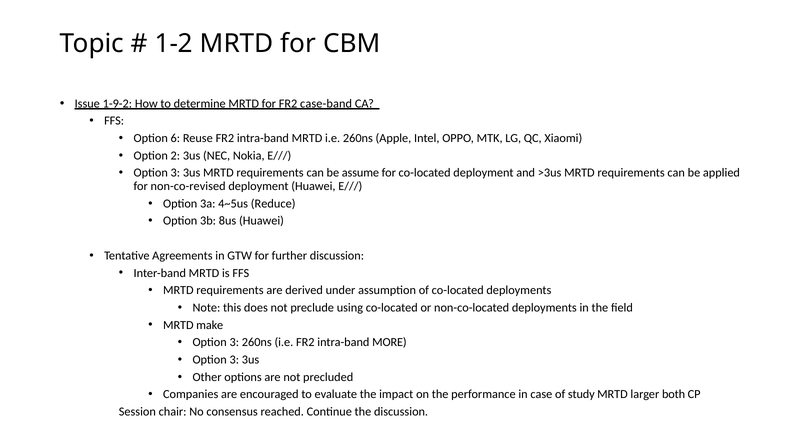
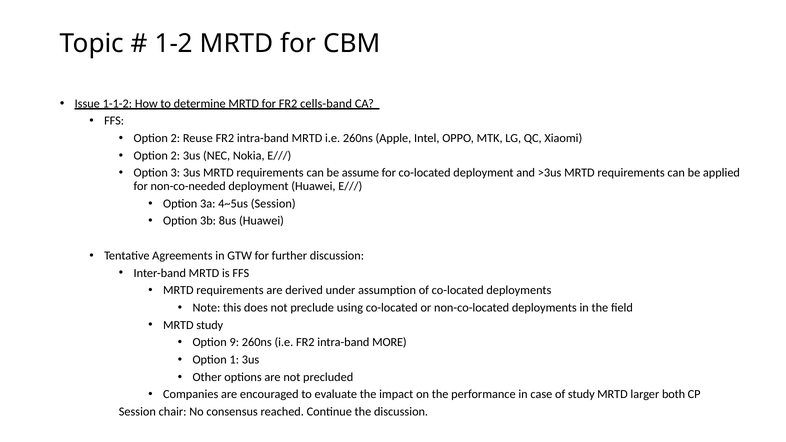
1-9-2: 1-9-2 -> 1-1-2 (117, 104)
case-band: case-band -> cells-band (326, 104)
6: 6 -> 2 (175, 138)
non-co-revised: non-co-revised -> non-co-needed (188, 186)
4~5us Reduce: Reduce -> Session (273, 204)
MRTD make: make -> study (210, 325)
3: 3 -> 9 (234, 342)
3: 3 -> 1 (234, 360)
